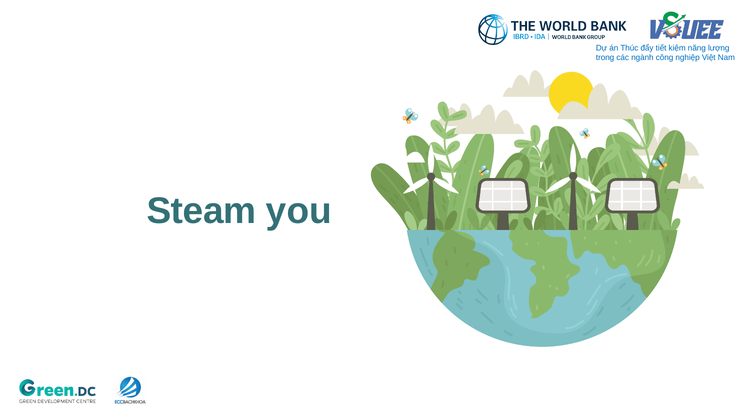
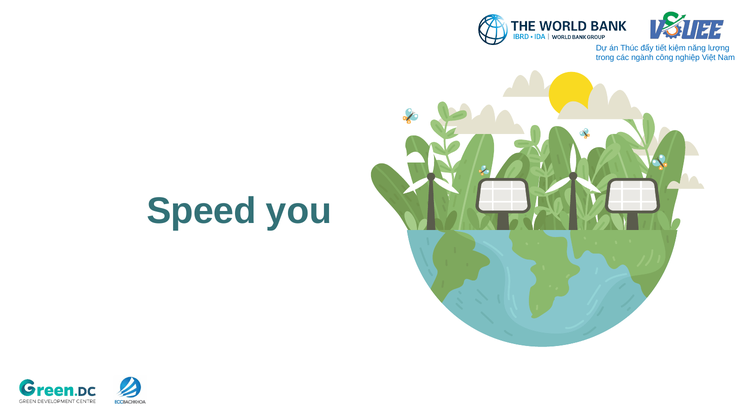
Steam: Steam -> Speed (201, 211)
